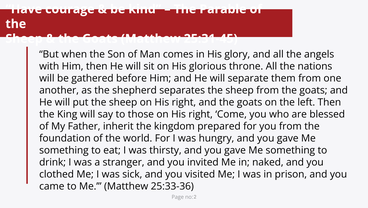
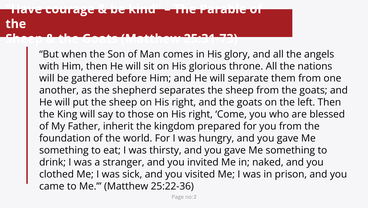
25:31-45: 25:31-45 -> 25:31-73 (211, 39)
25:33-36: 25:33-36 -> 25:22-36 (172, 186)
